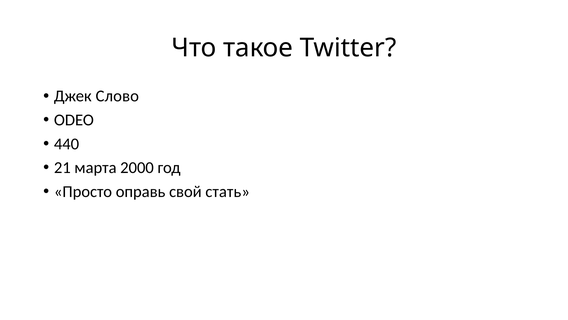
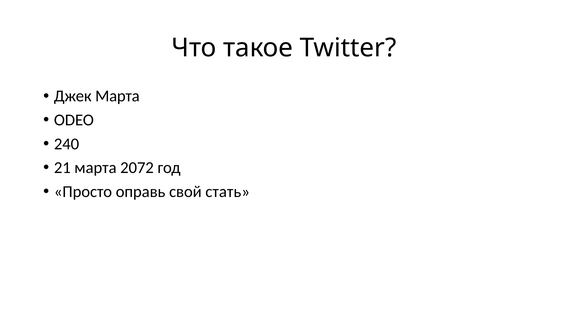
Джек Слово: Слово -> Марта (117, 96)
440: 440 -> 240 (67, 144)
2000: 2000 -> 2072 (137, 167)
